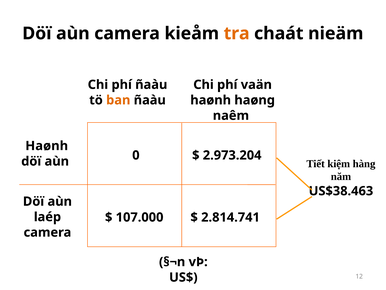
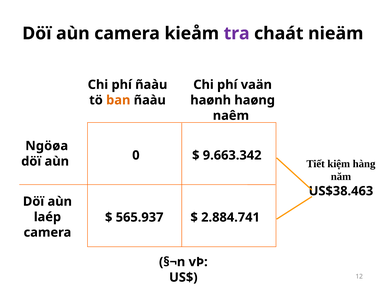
tra colour: orange -> purple (237, 33)
Haønh: Haønh -> Ngöøa (47, 146)
2.973.204: 2.973.204 -> 9.663.342 (232, 155)
107.000: 107.000 -> 565.937 (140, 217)
2.814.741: 2.814.741 -> 2.884.741 (231, 217)
